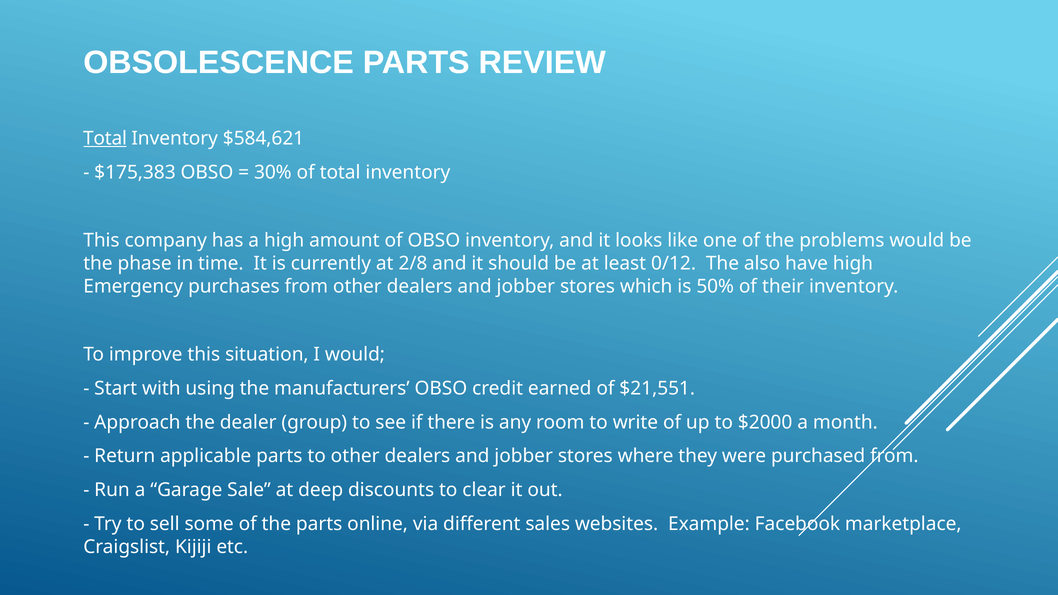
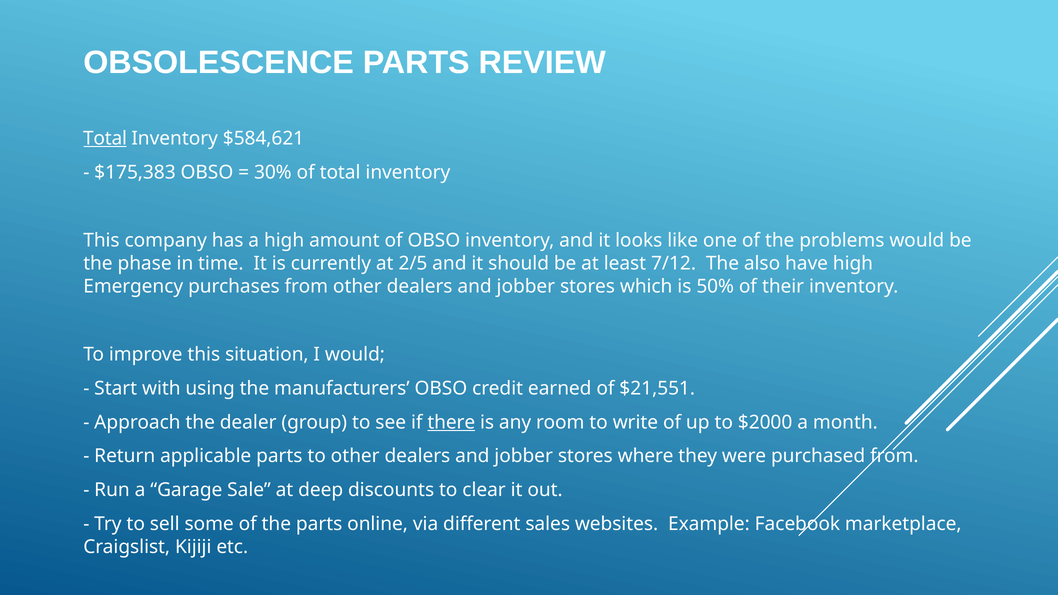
2/8: 2/8 -> 2/5 (413, 263)
0/12: 0/12 -> 7/12 (674, 263)
there underline: none -> present (451, 422)
